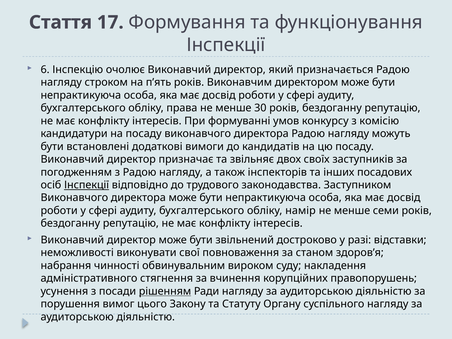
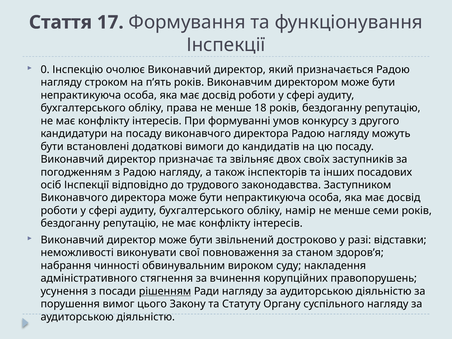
6: 6 -> 0 (45, 70)
30: 30 -> 18 (260, 108)
комісію: комісію -> другого (379, 121)
Інспекції underline: present -> none (87, 185)
